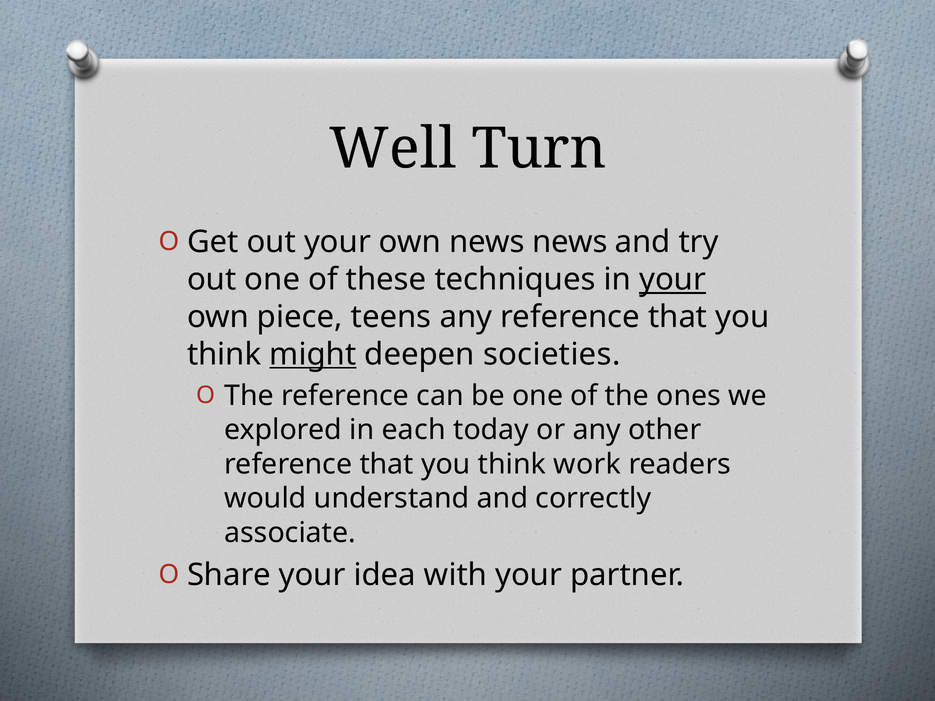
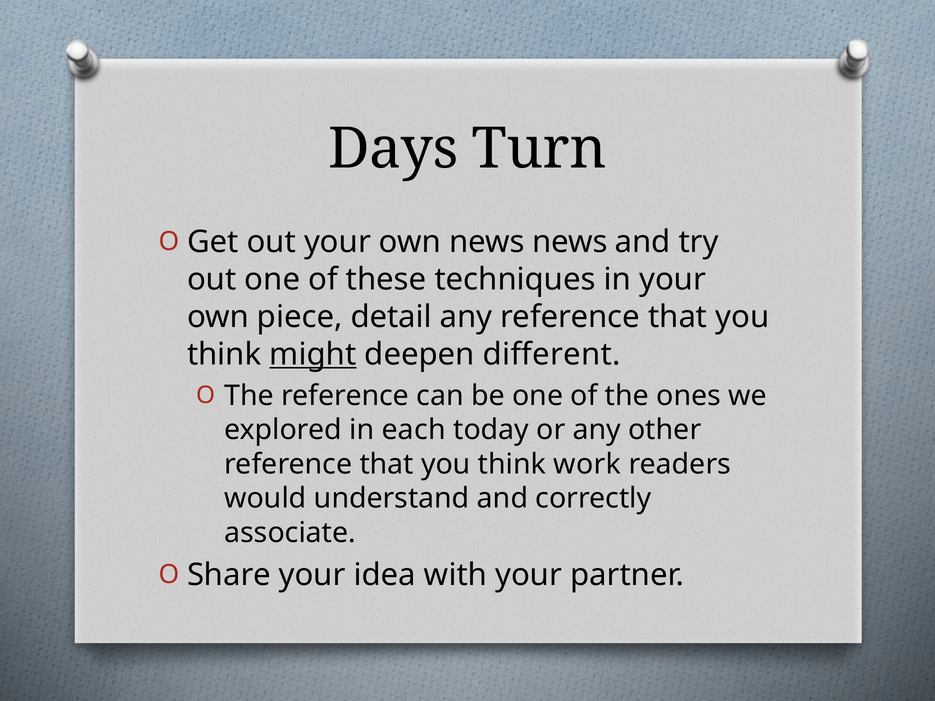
Well: Well -> Days (393, 149)
your underline: present -> none (673, 280)
teens: teens -> detail (391, 317)
societies: societies -> different (552, 354)
